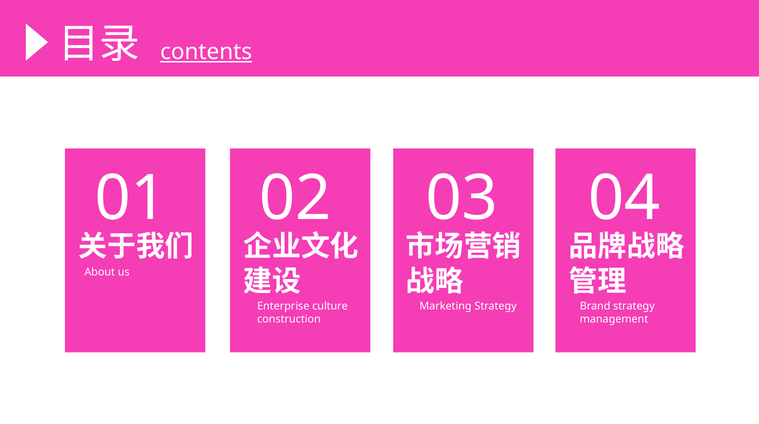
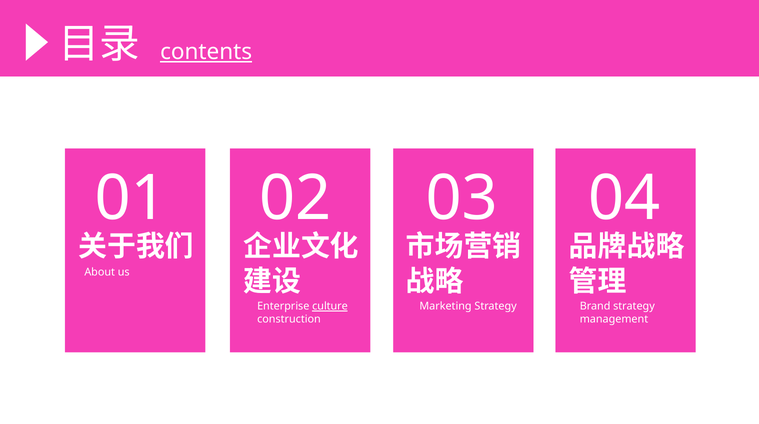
culture underline: none -> present (330, 306)
